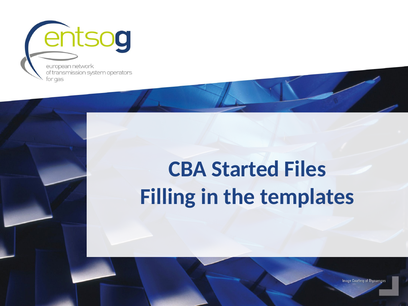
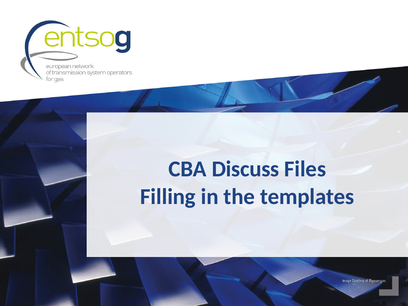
Started: Started -> Discuss (245, 169)
